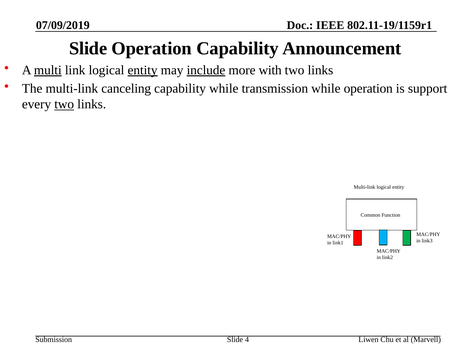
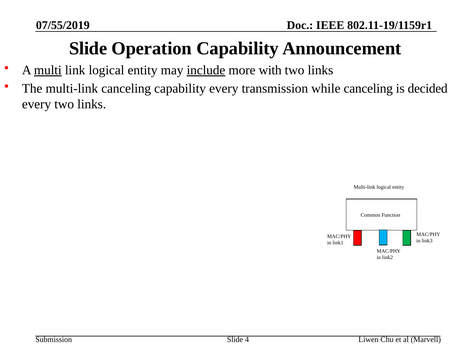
07/09/2019: 07/09/2019 -> 07/55/2019 (63, 25)
entity underline: present -> none (143, 70)
capability while: while -> every (224, 89)
while operation: operation -> canceling (368, 89)
support: support -> decided (428, 89)
two underline: present -> none (64, 104)
